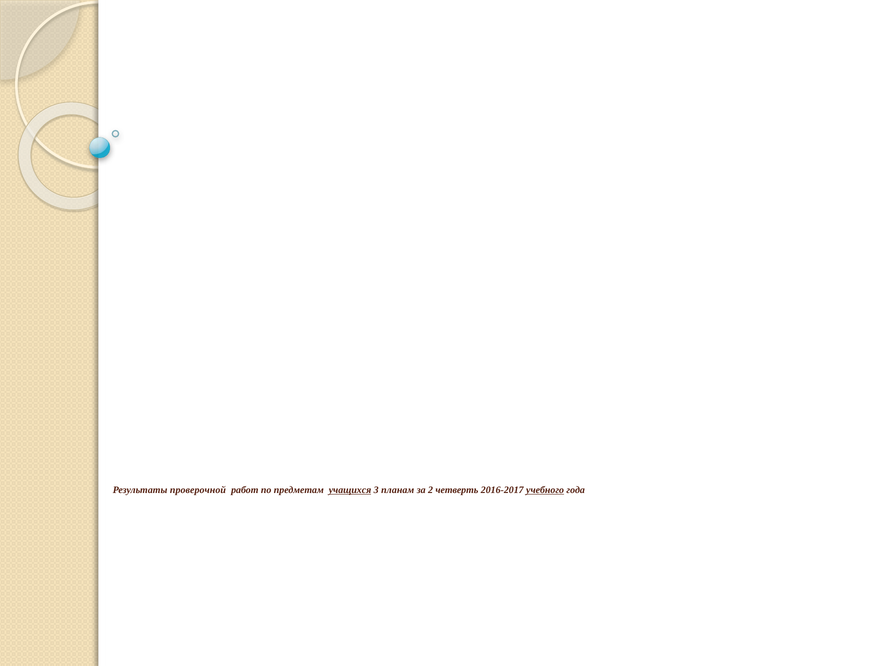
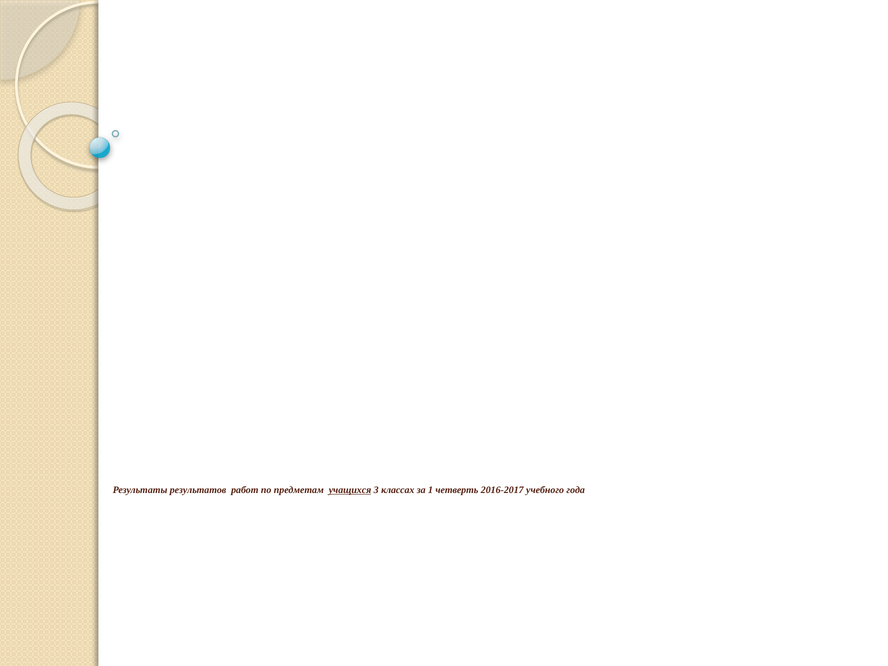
проверочной: проверочной -> результатов (198, 490)
планам: планам -> классах (398, 490)
2: 2 -> 1 (430, 490)
учебного underline: present -> none (545, 490)
